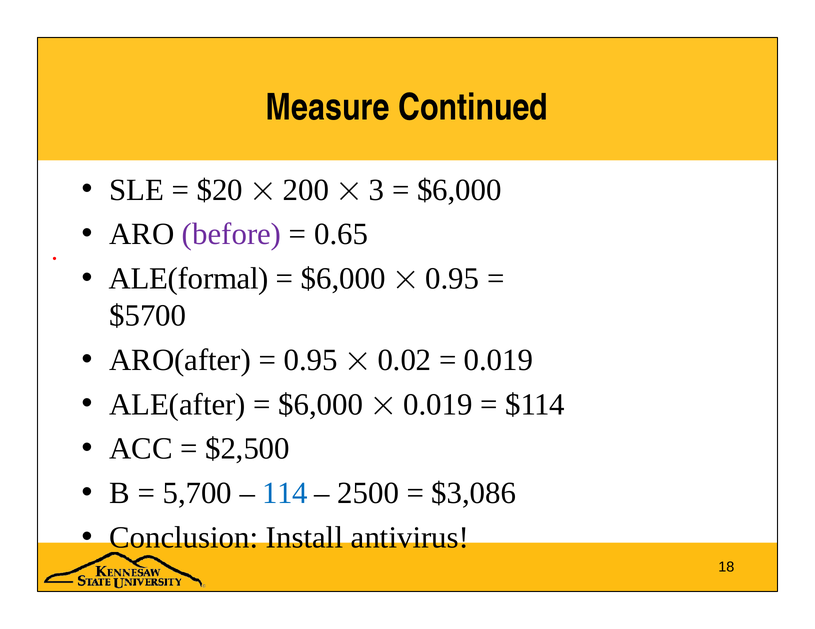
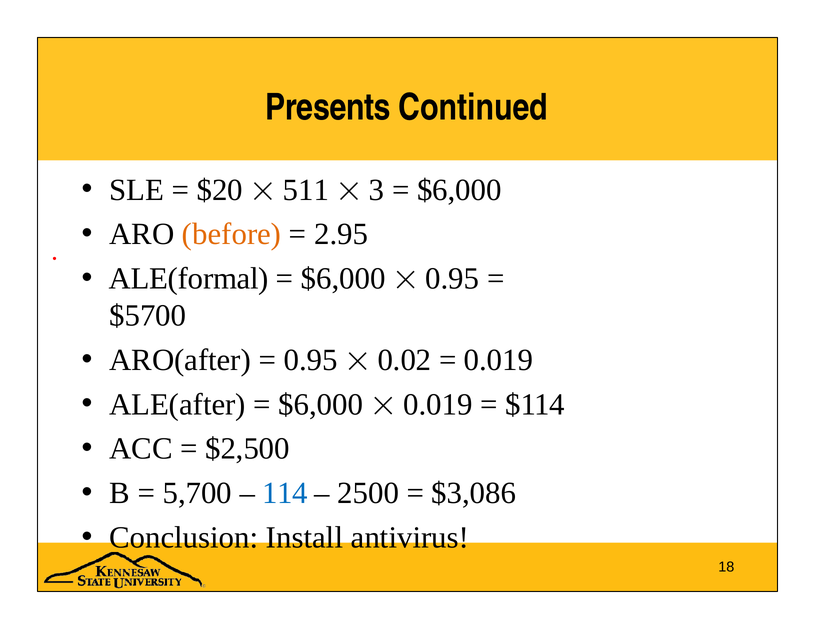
Measure: Measure -> Presents (328, 107)
200: 200 -> 511 (306, 190)
before colour: purple -> orange (232, 234)
0.65: 0.65 -> 2.95 (341, 234)
